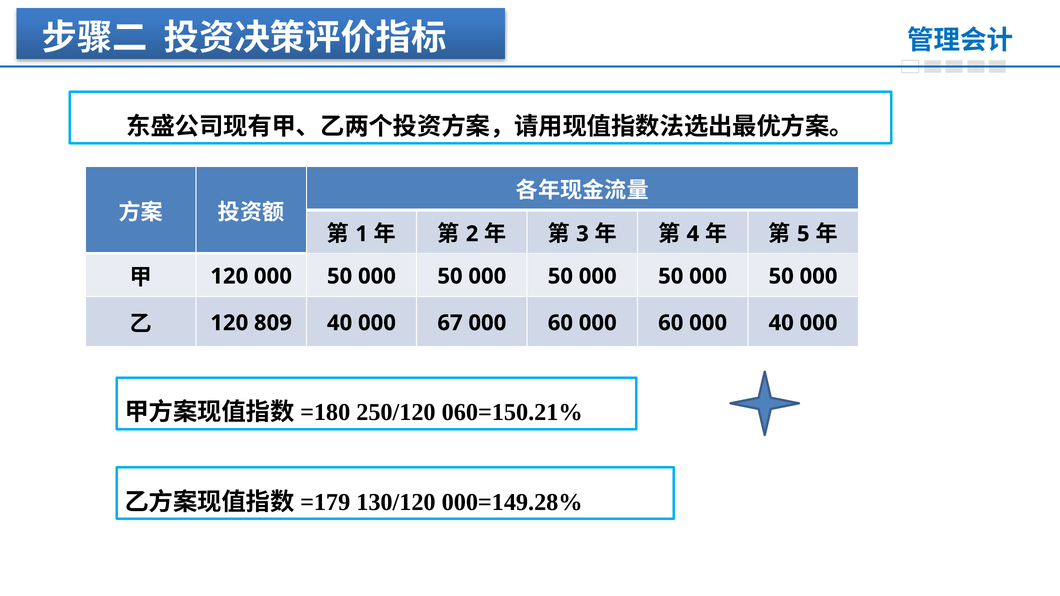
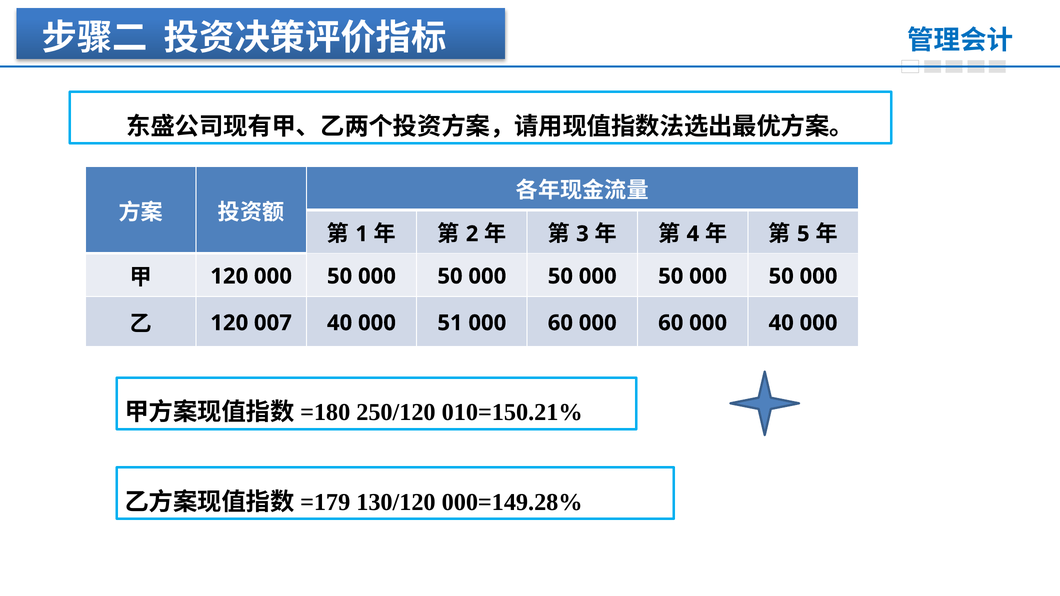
809: 809 -> 007 (273, 323)
67: 67 -> 51 (450, 323)
060=150.21%: 060=150.21% -> 010=150.21% (512, 412)
